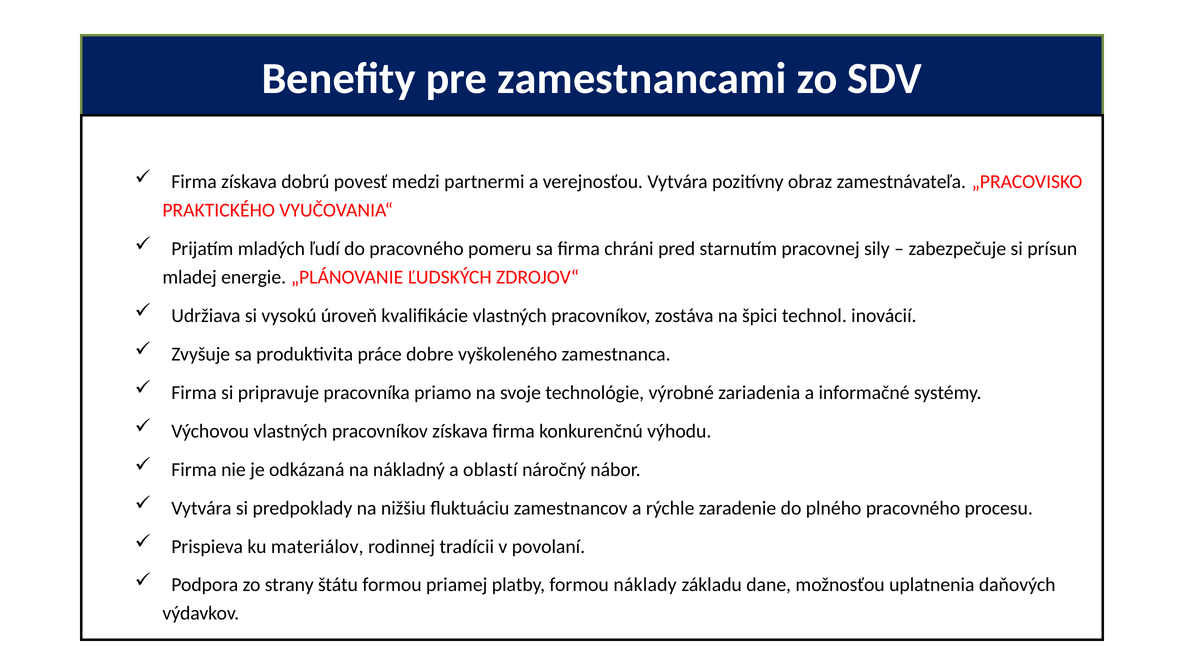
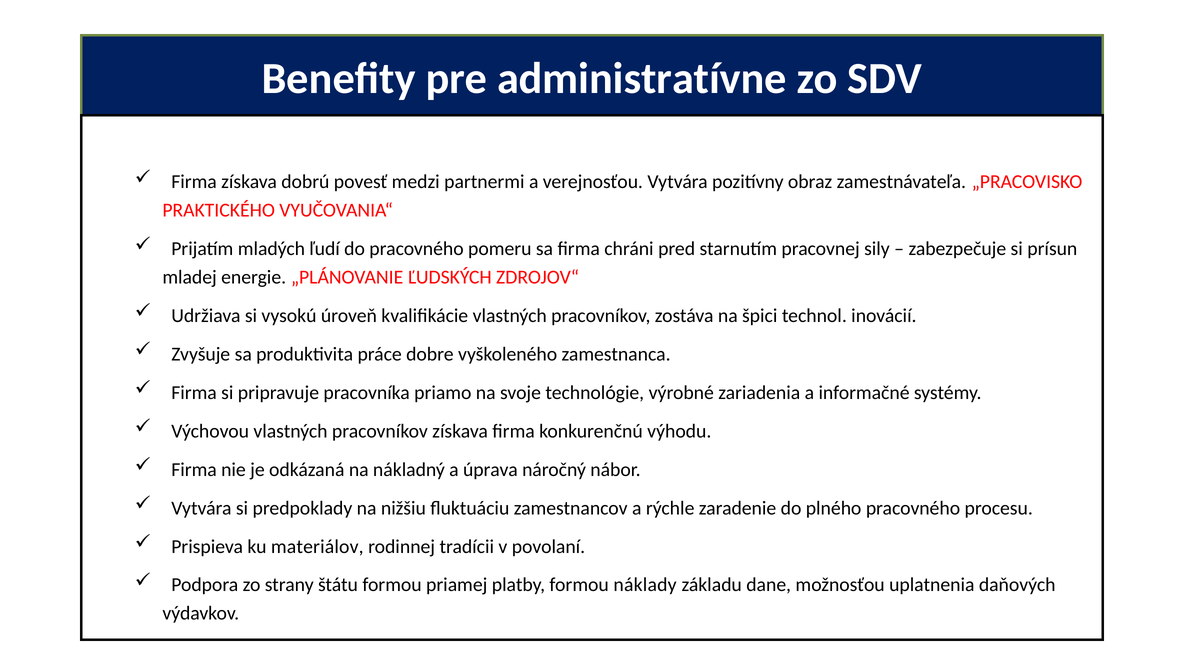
zamestnancami: zamestnancami -> administratívne (642, 78)
oblastí: oblastí -> úprava (490, 470)
